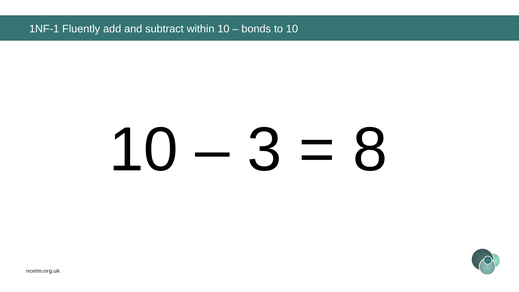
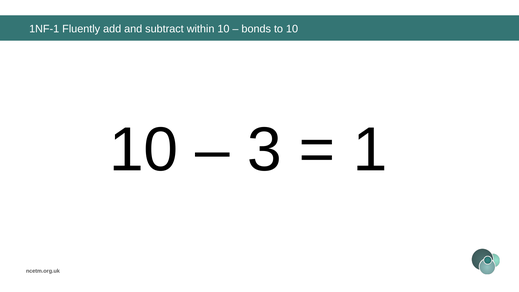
8: 8 -> 1 (370, 150)
